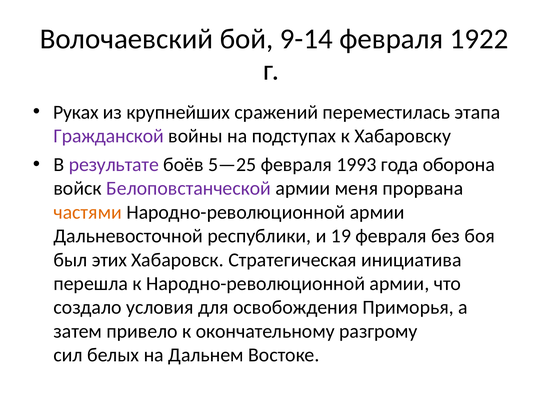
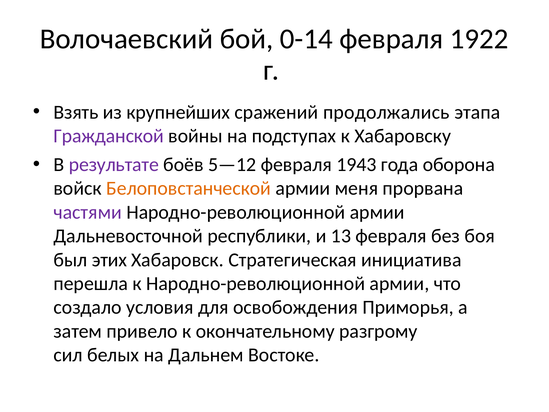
9-14: 9-14 -> 0-14 (306, 39)
Руках: Руках -> Взять (76, 112)
переместилась: переместилась -> продолжались (386, 112)
5—25: 5—25 -> 5—12 (232, 165)
1993: 1993 -> 1943 (356, 165)
Белоповстанческой colour: purple -> orange (189, 188)
частями colour: orange -> purple (88, 212)
19: 19 -> 13 (341, 236)
